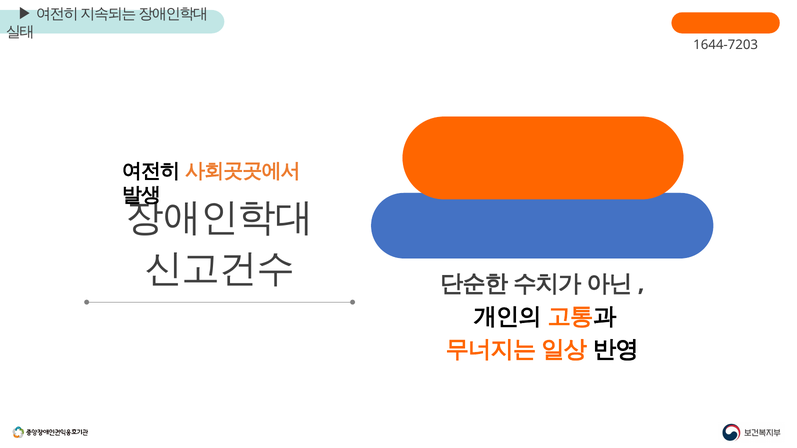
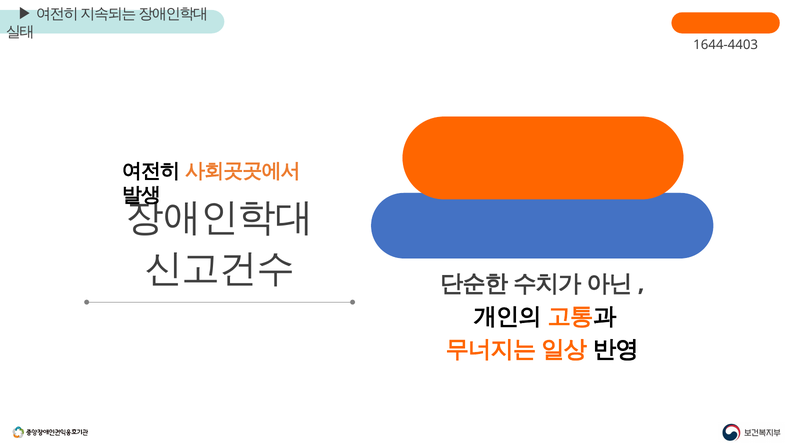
1644-7203: 1644-7203 -> 1644-4403 (726, 45)
